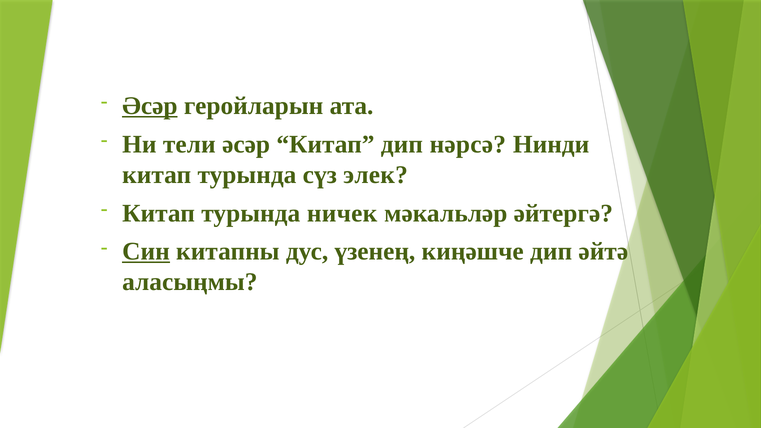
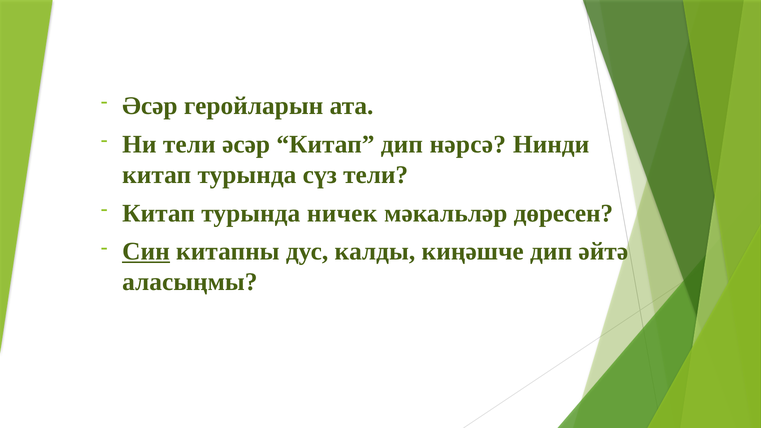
Әсәр underline: present -> none (150, 106)
сүз элек: элек -> тели (376, 175)
әйтергә: әйтергә -> дөресен (563, 213)
үзенең: үзенең -> калды (375, 252)
